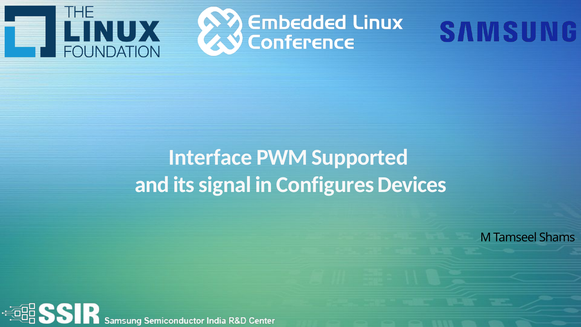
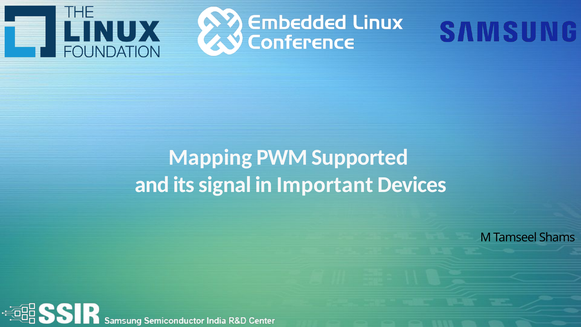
Interface: Interface -> Mapping (210, 157)
Configures: Configures -> Important (325, 185)
